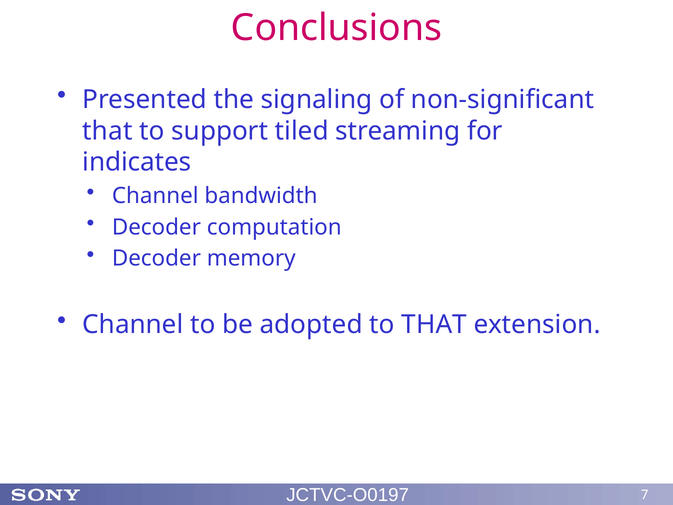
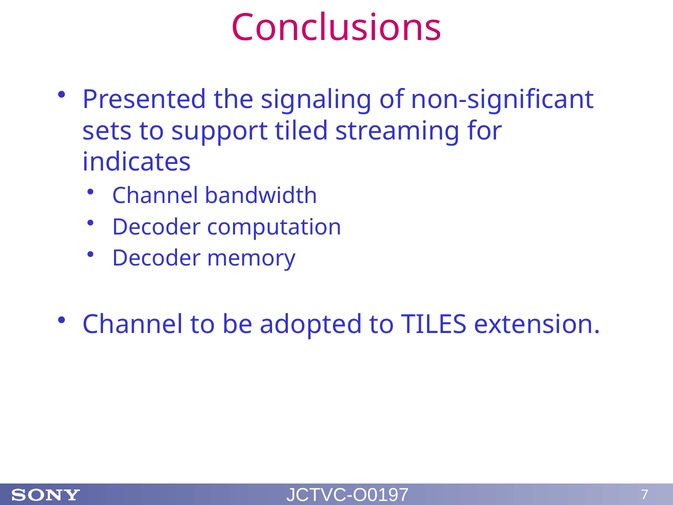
that: that -> sets (107, 131)
to THAT: THAT -> TILES (434, 325)
